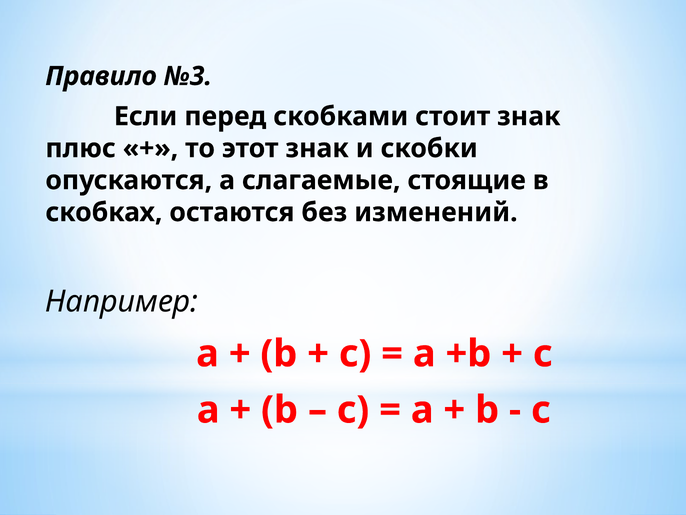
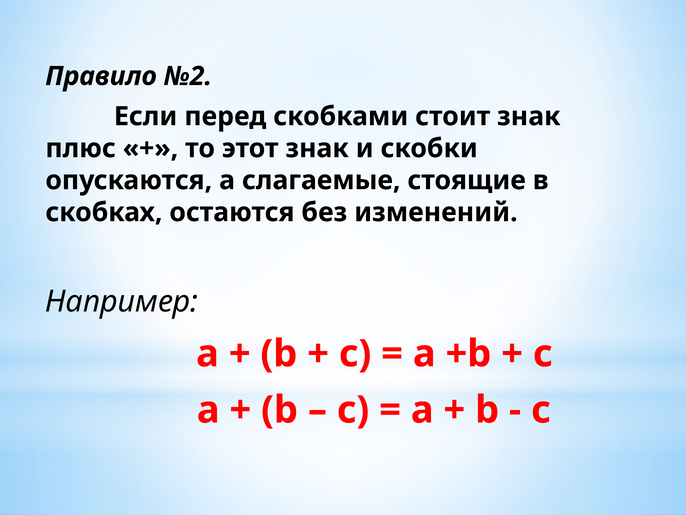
№3: №3 -> №2 (188, 76)
